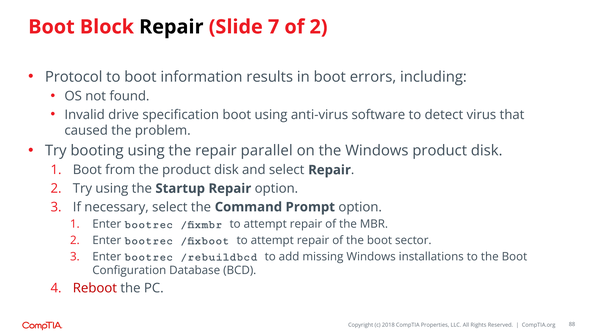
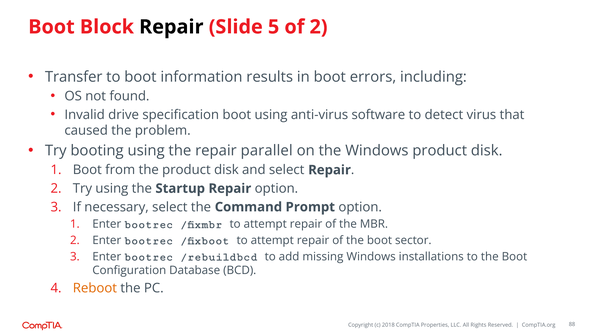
7: 7 -> 5 (274, 27)
Protocol: Protocol -> Transfer (74, 77)
Reboot colour: red -> orange (95, 288)
